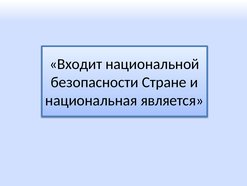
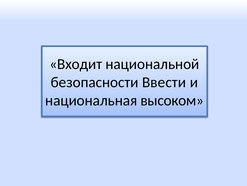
Стране: Стране -> Ввести (164, 82)
является: является -> высоком (172, 100)
